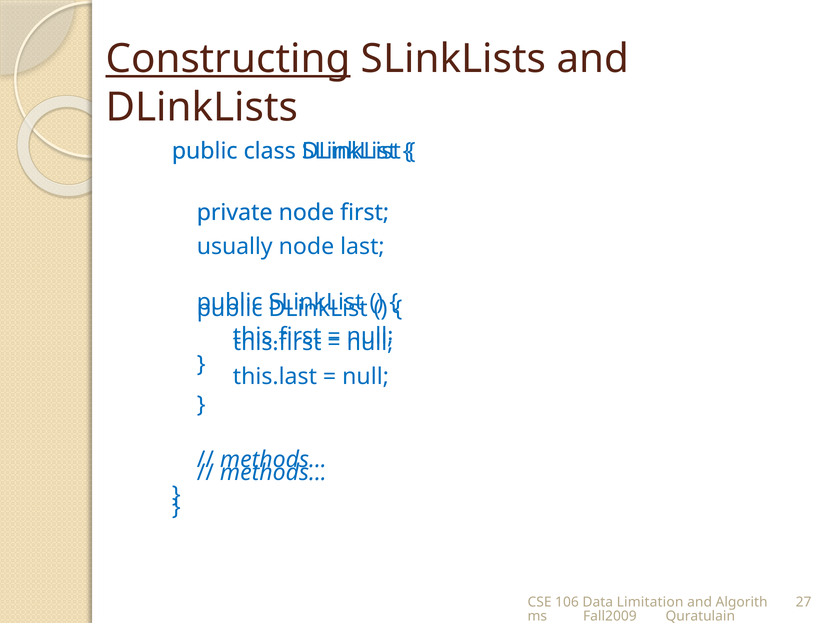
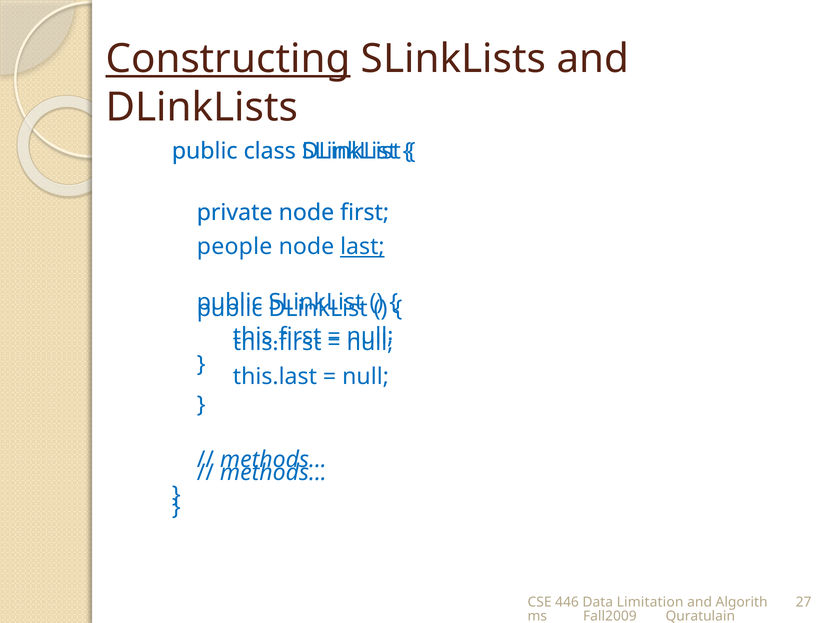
usually: usually -> people (235, 247)
last underline: none -> present (362, 247)
106: 106 -> 446 (567, 603)
